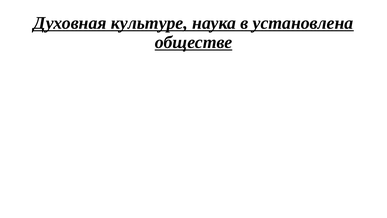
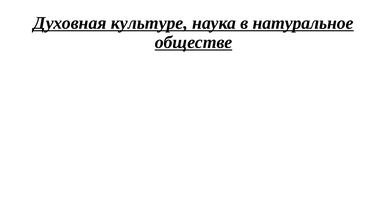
установлена: установлена -> натуральное (303, 23)
